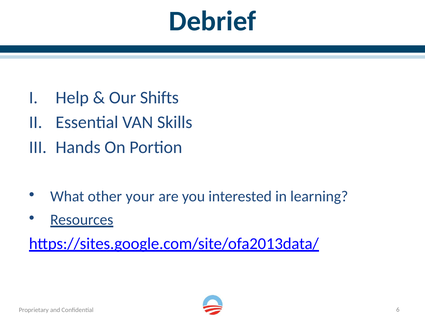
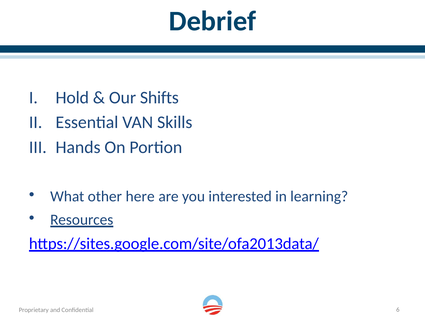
Help: Help -> Hold (72, 98)
your: your -> here (140, 196)
